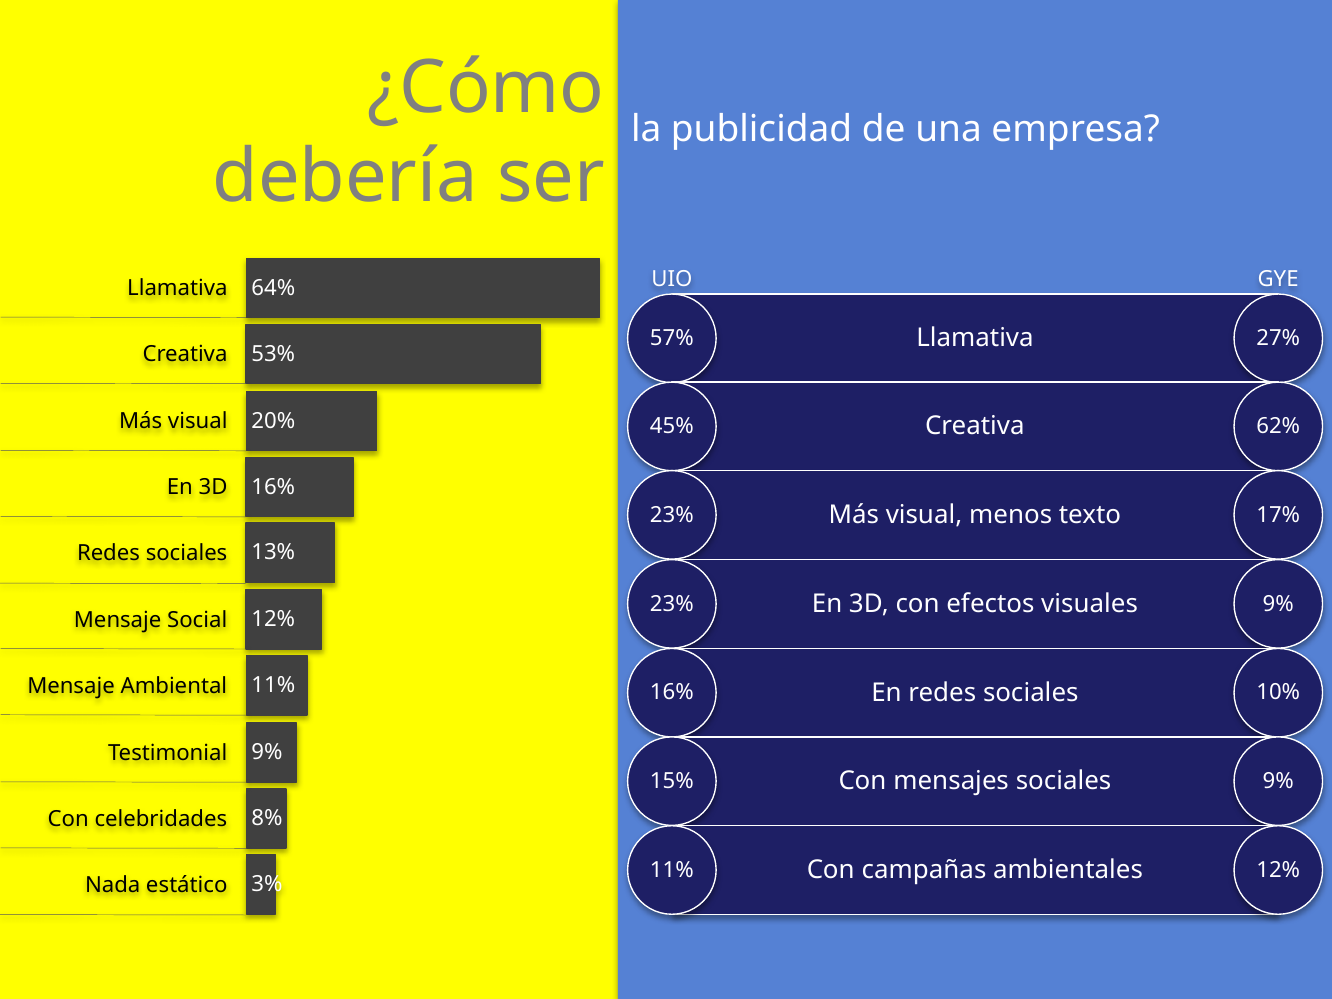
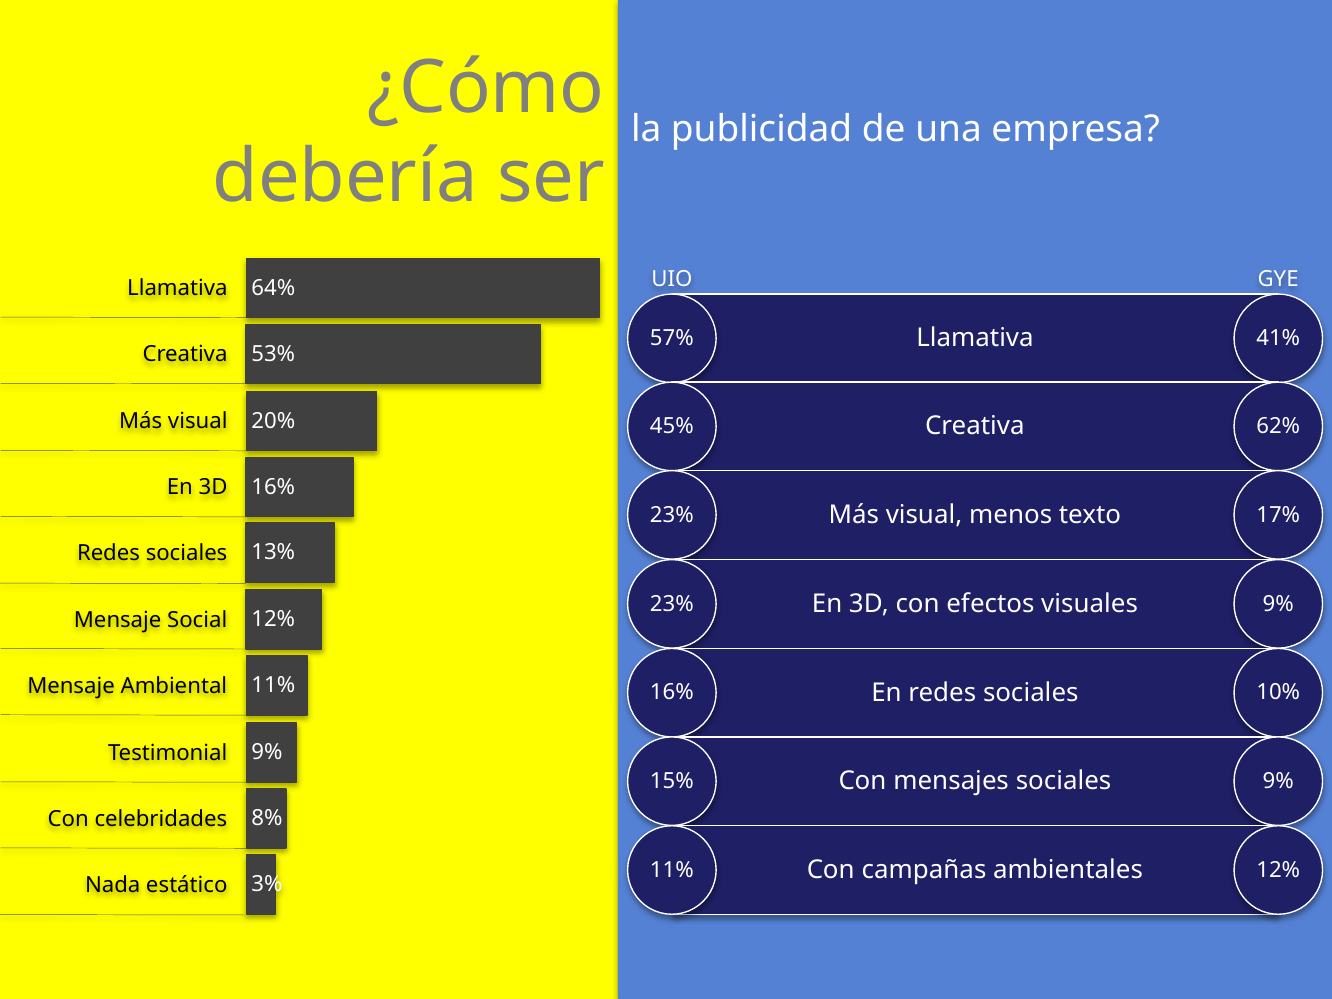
27%: 27% -> 41% (1278, 338)
